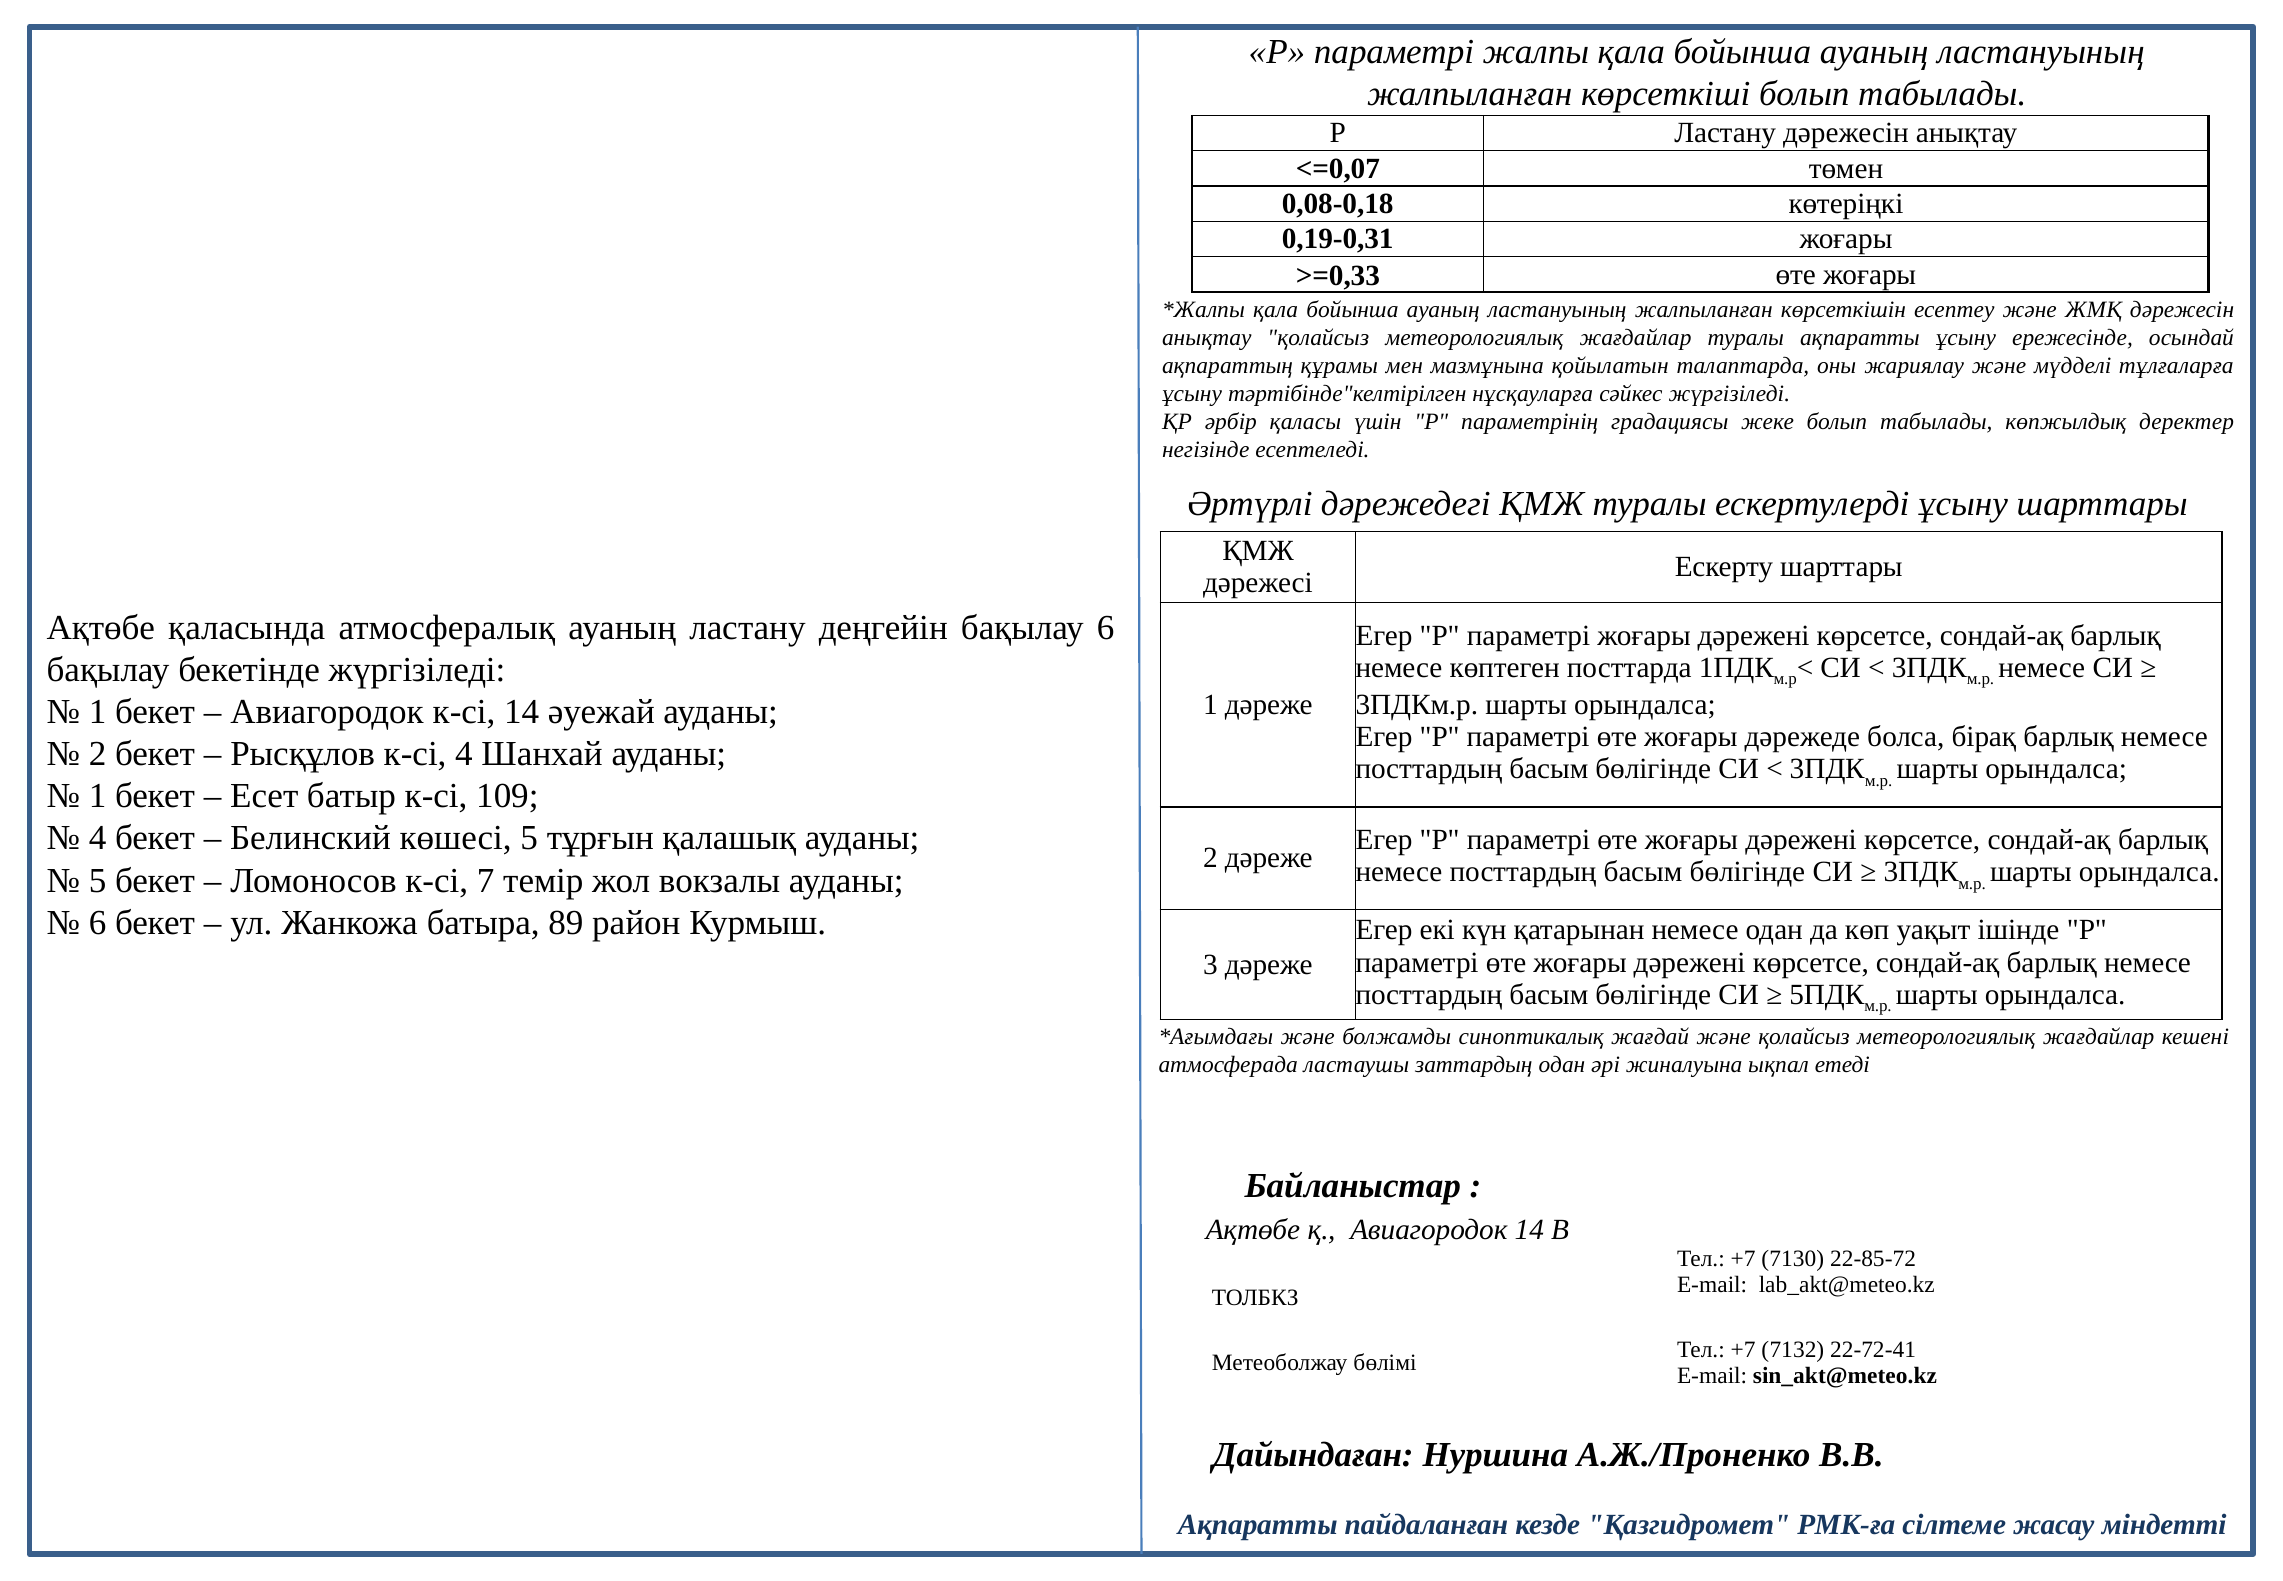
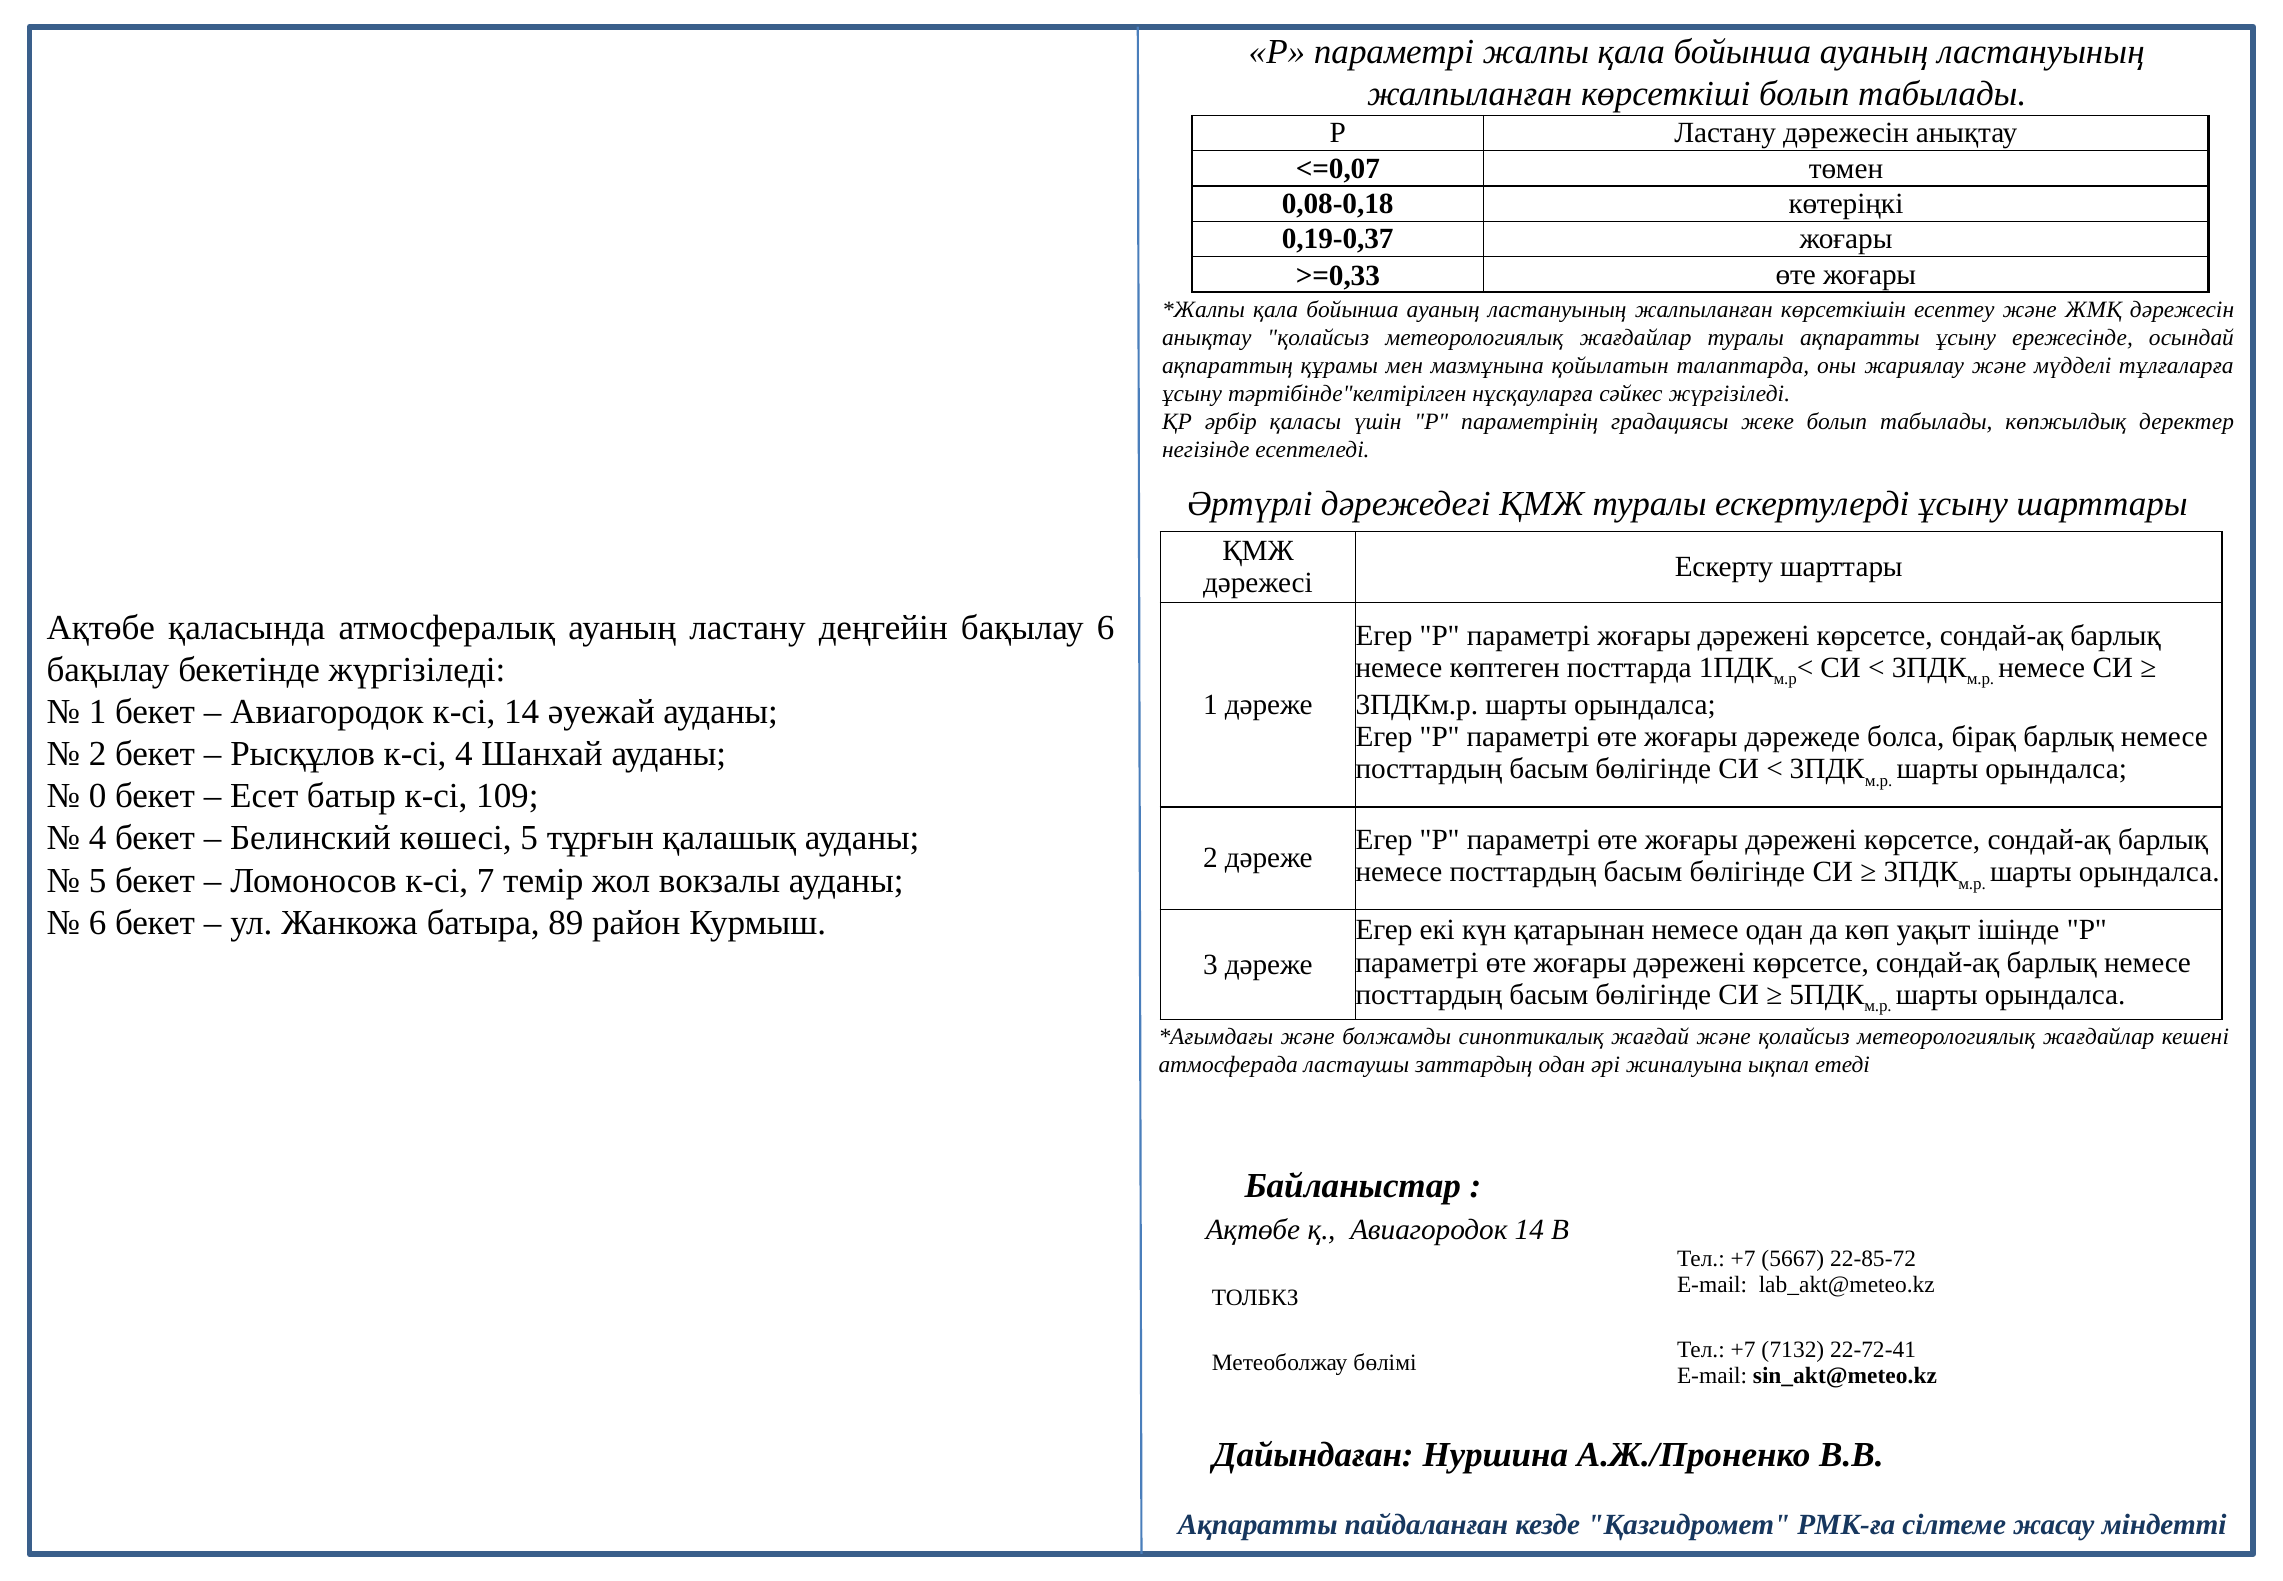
0,19-0,31: 0,19-0,31 -> 0,19-0,37 (1338, 239)
1: 1 -> 0 (98, 796)
7130: 7130 -> 5667 (1793, 1258)
